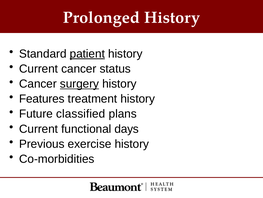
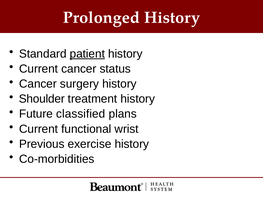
surgery underline: present -> none (79, 84)
Features: Features -> Shoulder (42, 99)
days: days -> wrist (127, 128)
